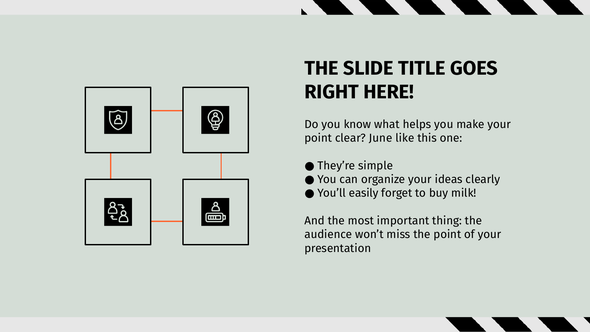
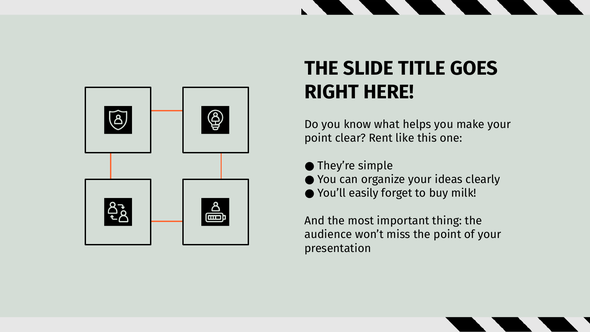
June: June -> Rent (381, 138)
